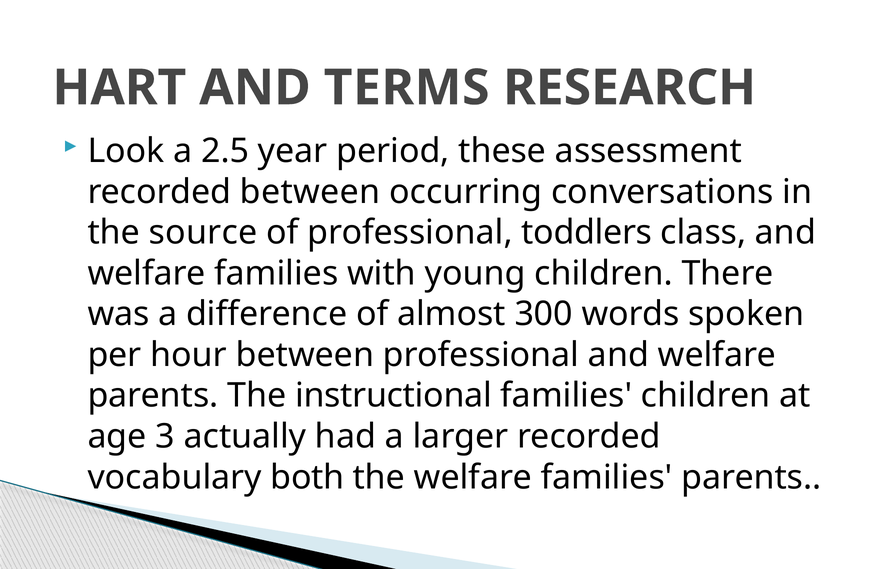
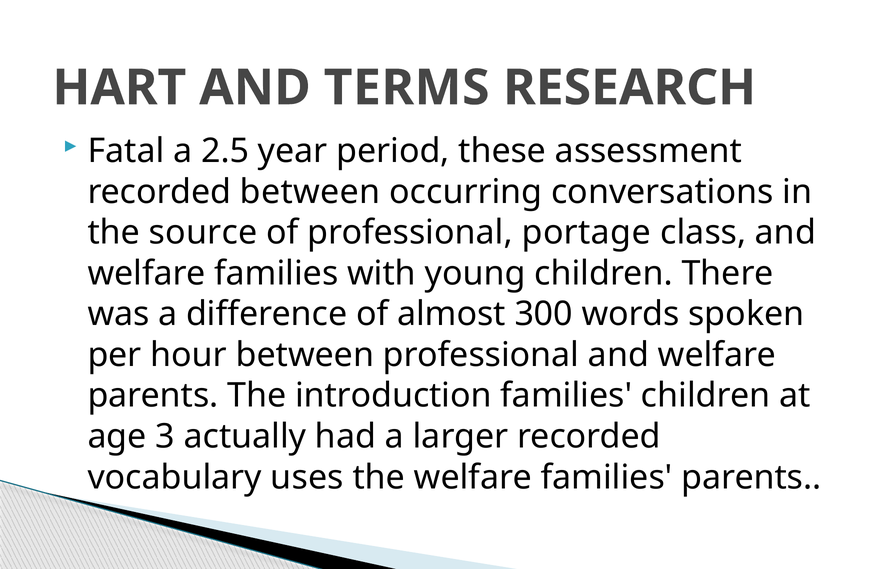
Look: Look -> Fatal (126, 151)
toddlers: toddlers -> portage (586, 233)
instructional: instructional -> introduction (393, 396)
both: both -> uses (307, 477)
